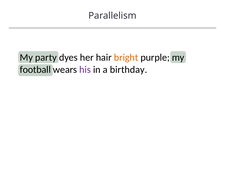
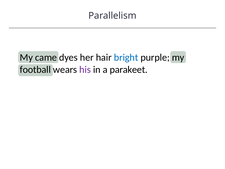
party: party -> came (46, 57)
bright colour: orange -> blue (126, 57)
birthday: birthday -> parakeet (129, 69)
